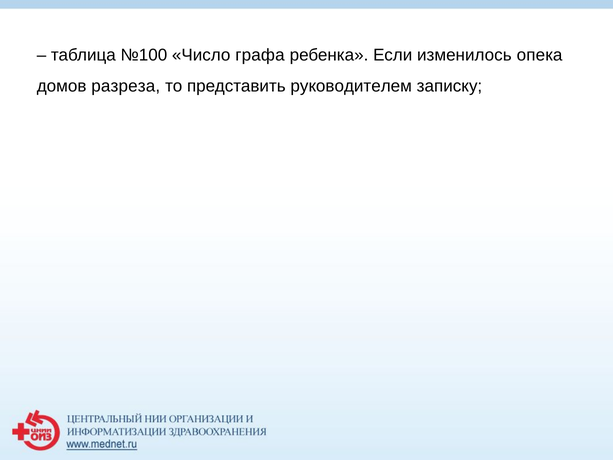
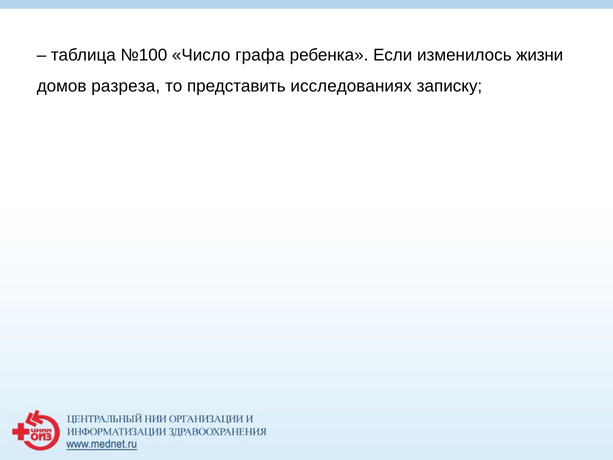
опека: опека -> жизни (540, 55)
руководителем: руководителем -> исследованиях (351, 86)
